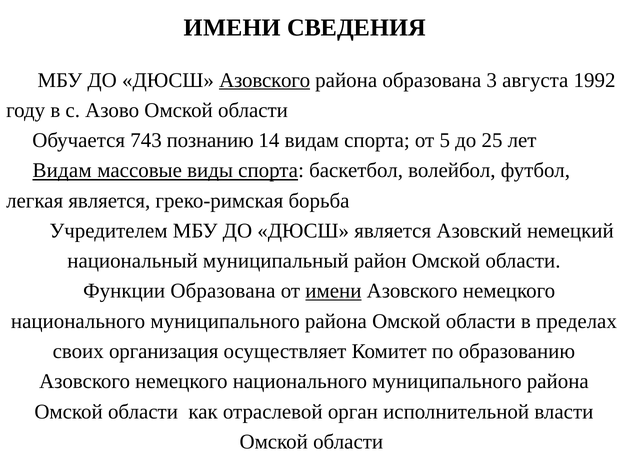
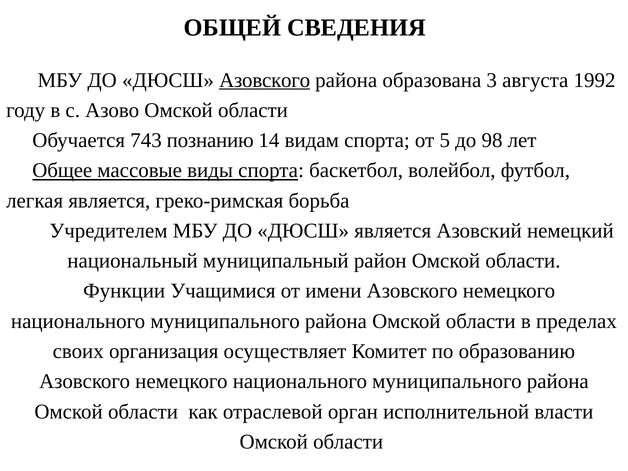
ИМЕНИ: ИМЕНИ -> ОБЩЕЙ (233, 27)
25: 25 -> 98 (492, 140)
Видам: Видам -> Общее (62, 171)
Функции Образована: Образована -> Учащимися (223, 291)
имени underline: present -> none (333, 291)
